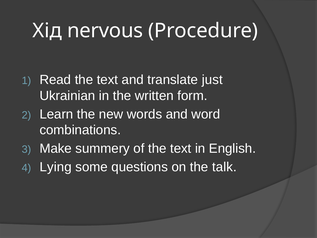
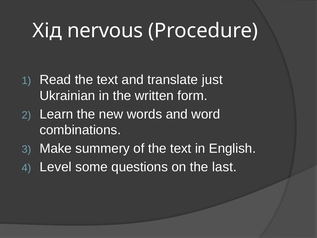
Lying: Lying -> Level (56, 167)
talk: talk -> last (224, 167)
